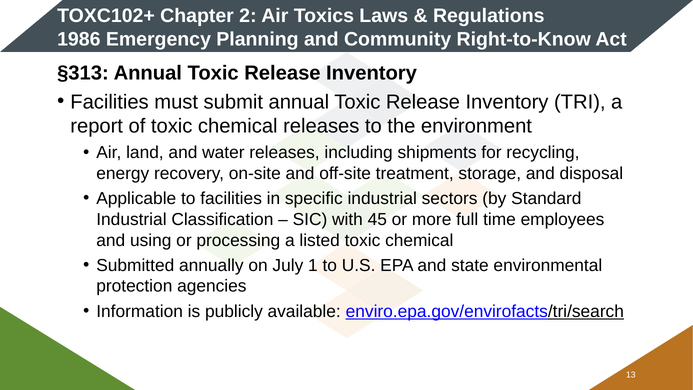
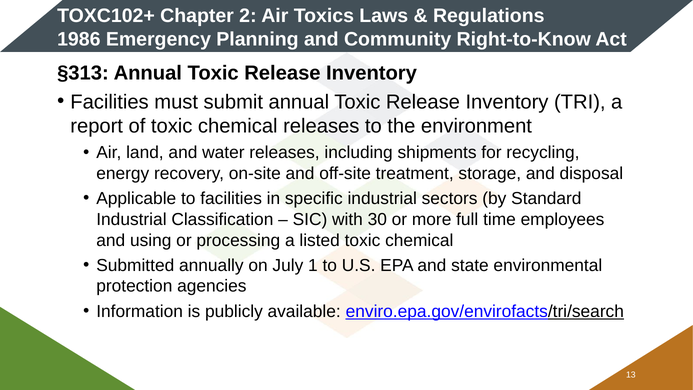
45: 45 -> 30 (377, 219)
